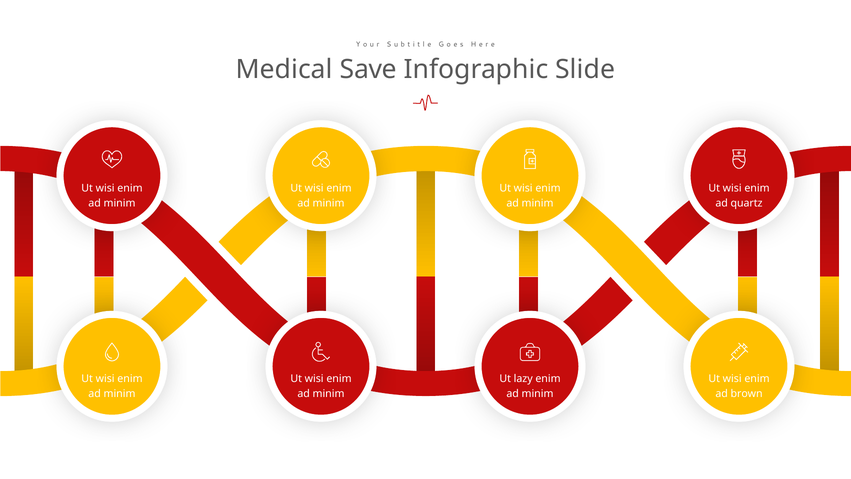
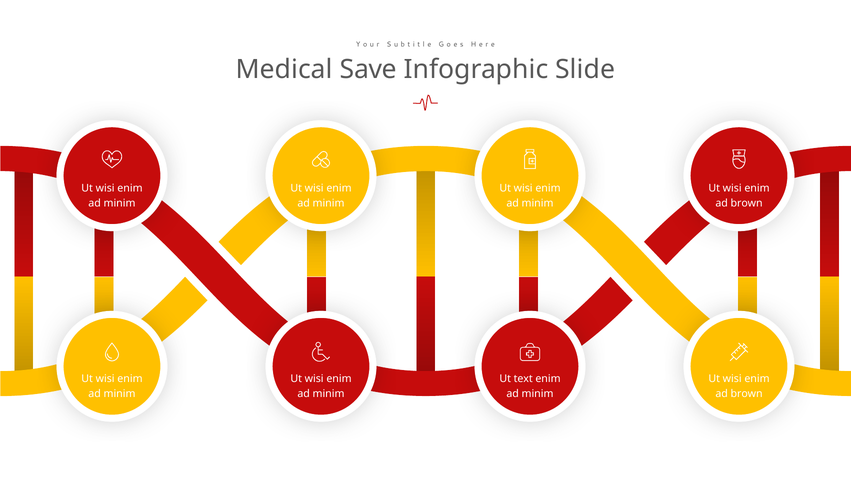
quartz: quartz -> brown (747, 203)
lazy: lazy -> text (523, 378)
